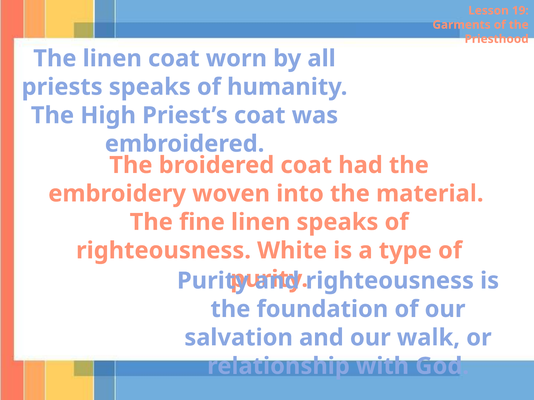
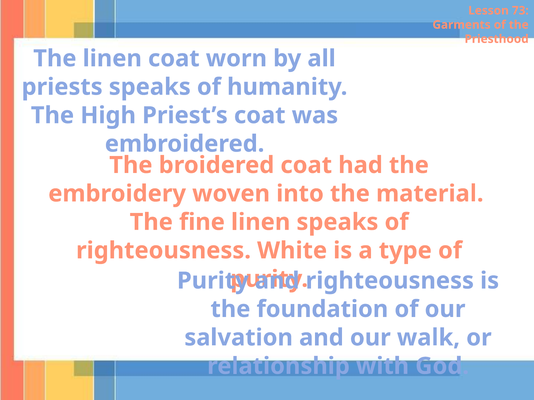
19: 19 -> 73 (520, 11)
